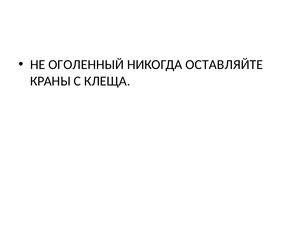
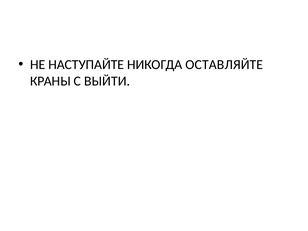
ОГОЛЕННЫЙ: ОГОЛЕННЫЙ -> НАСТУПАЙТЕ (86, 65)
КЛЕЩА: КЛЕЩА -> ВЫЙТИ (107, 81)
